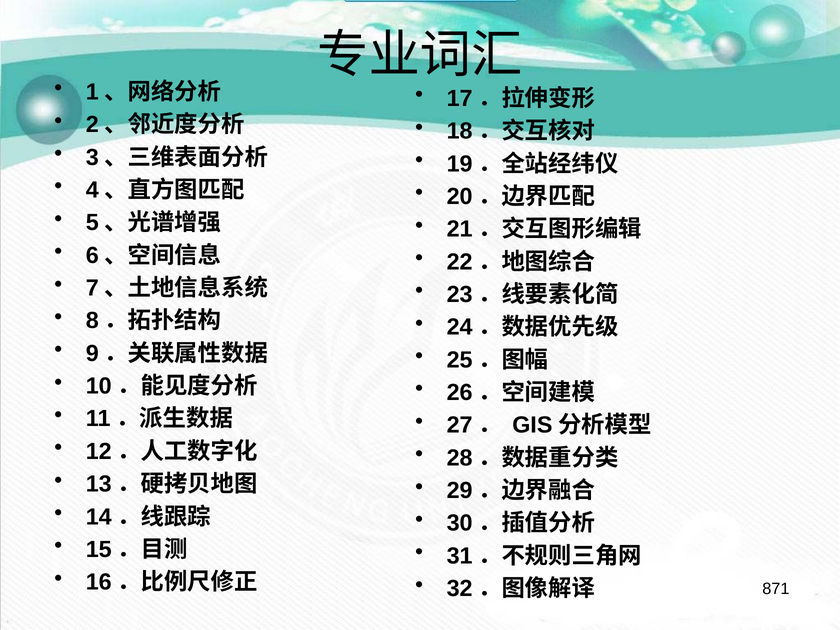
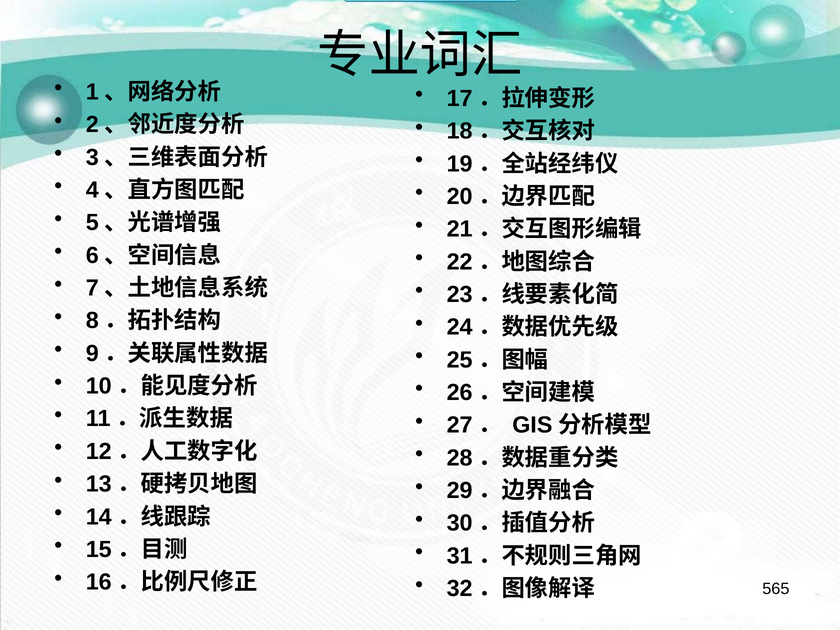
871: 871 -> 565 (776, 589)
